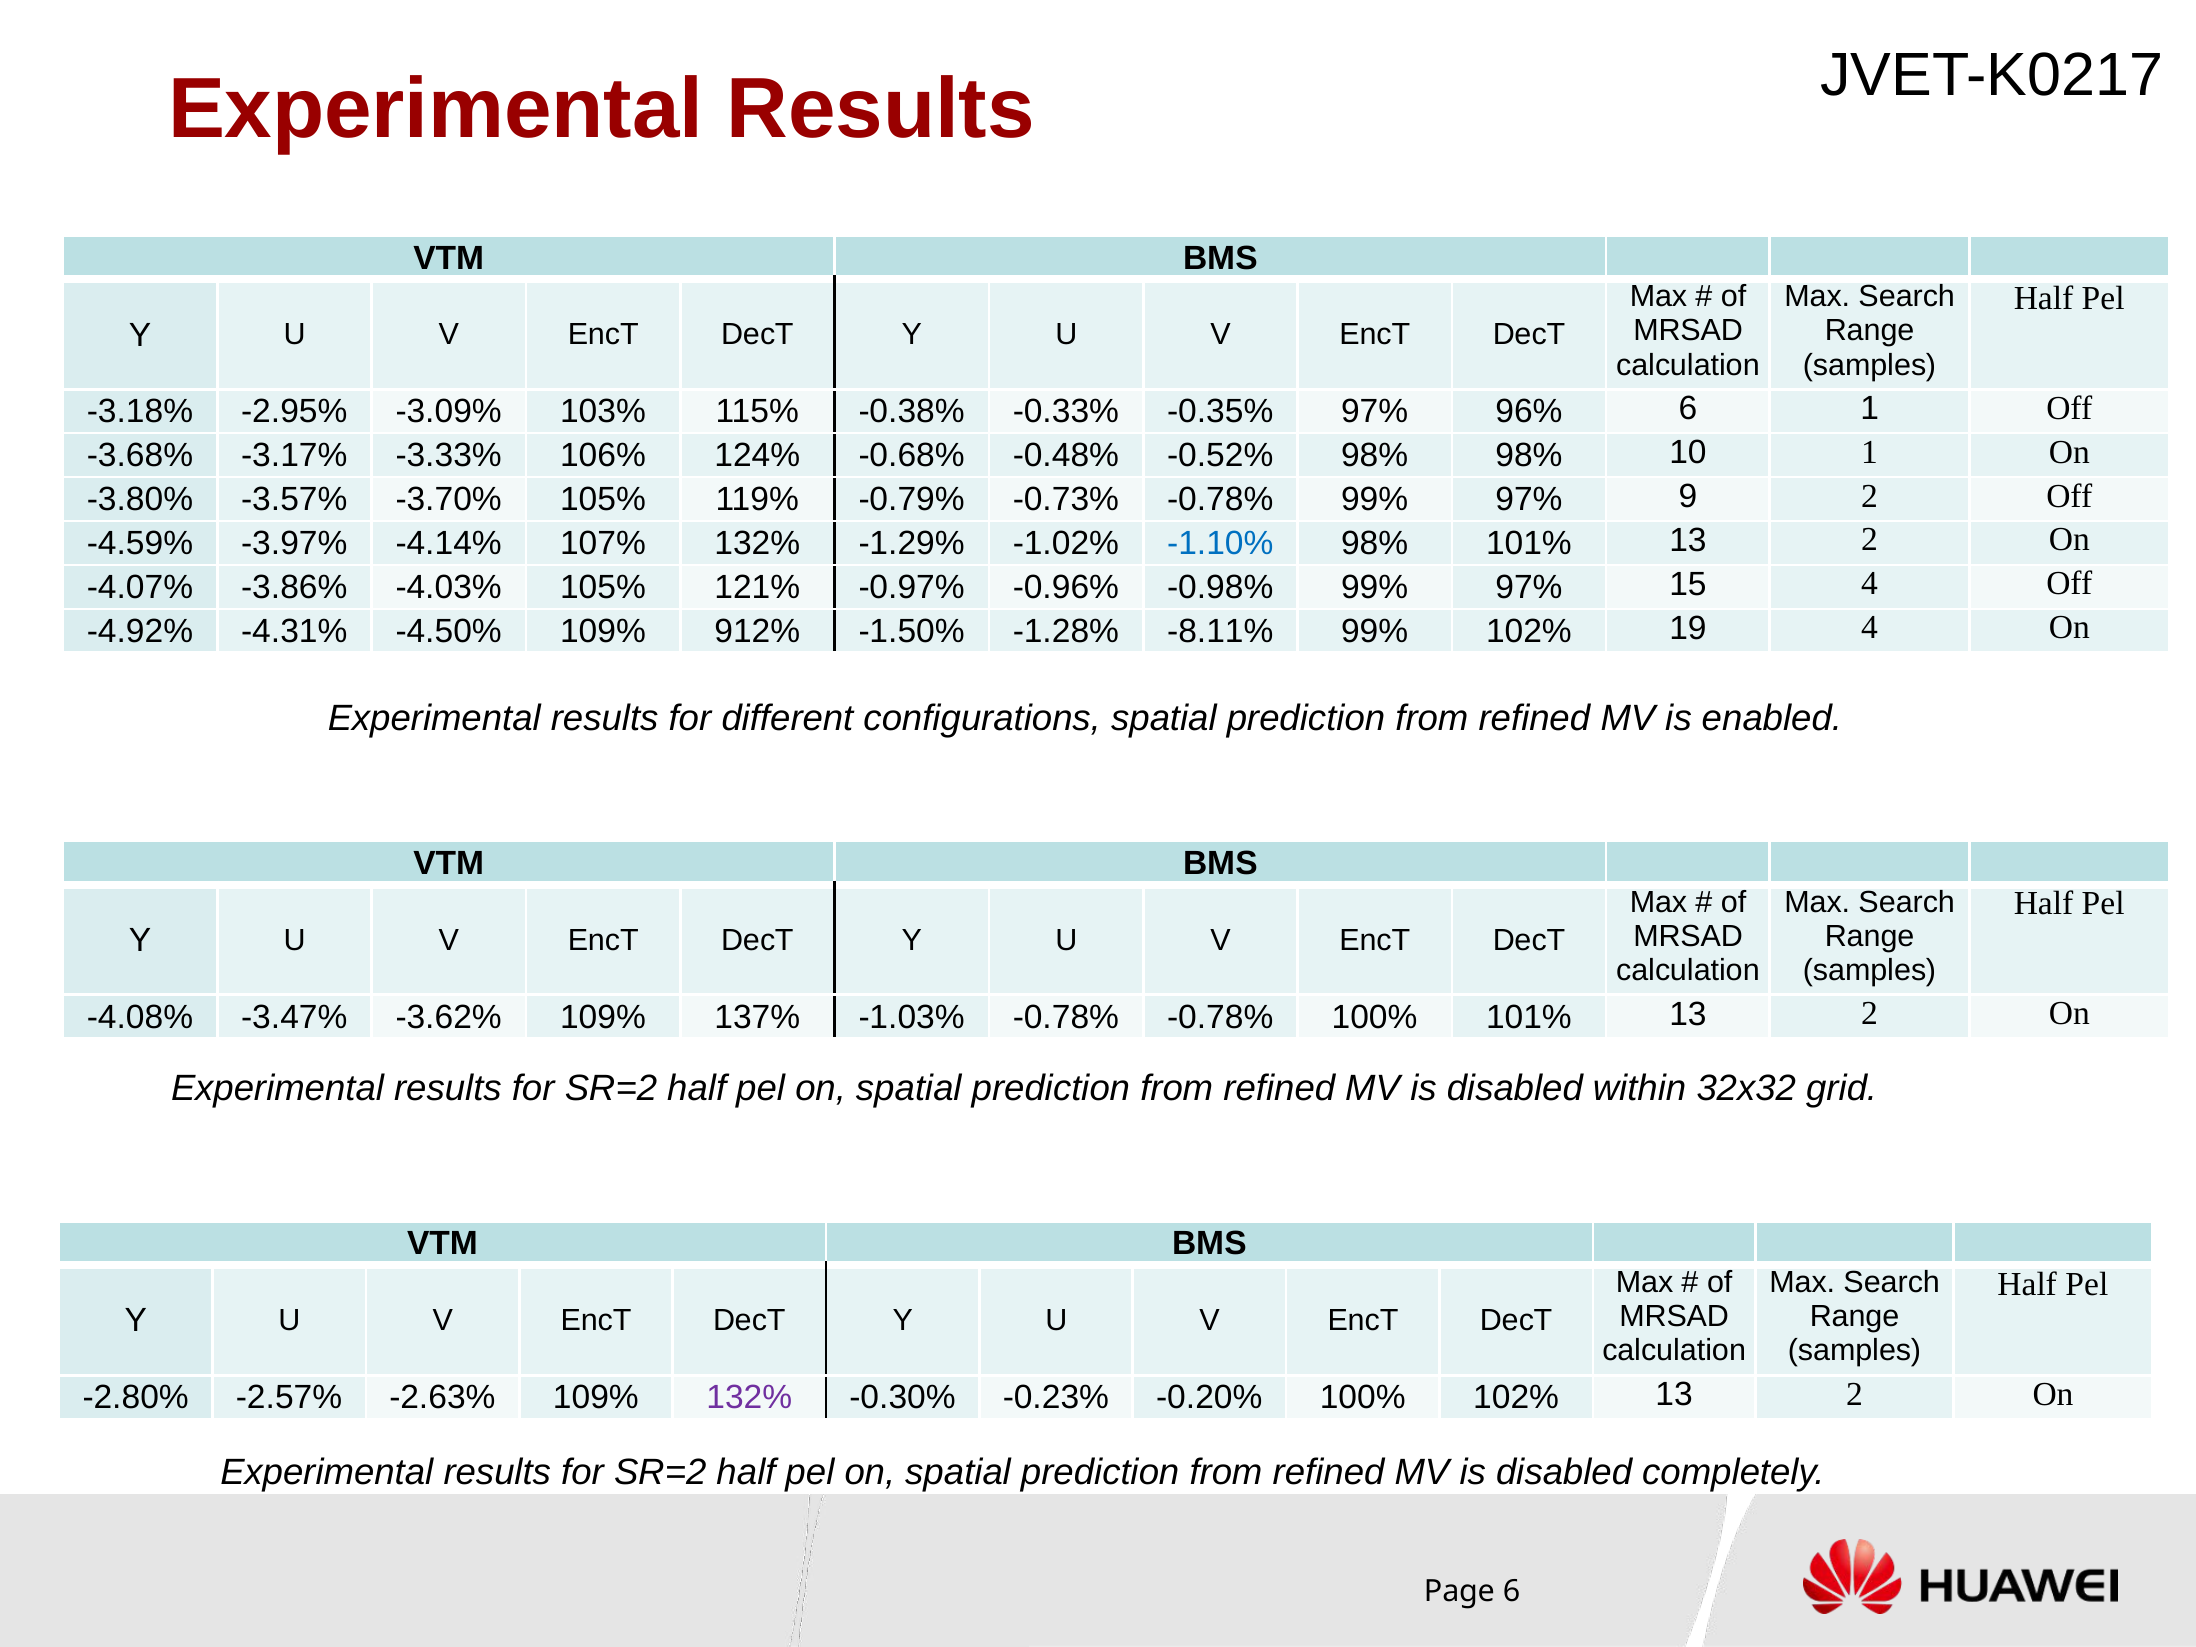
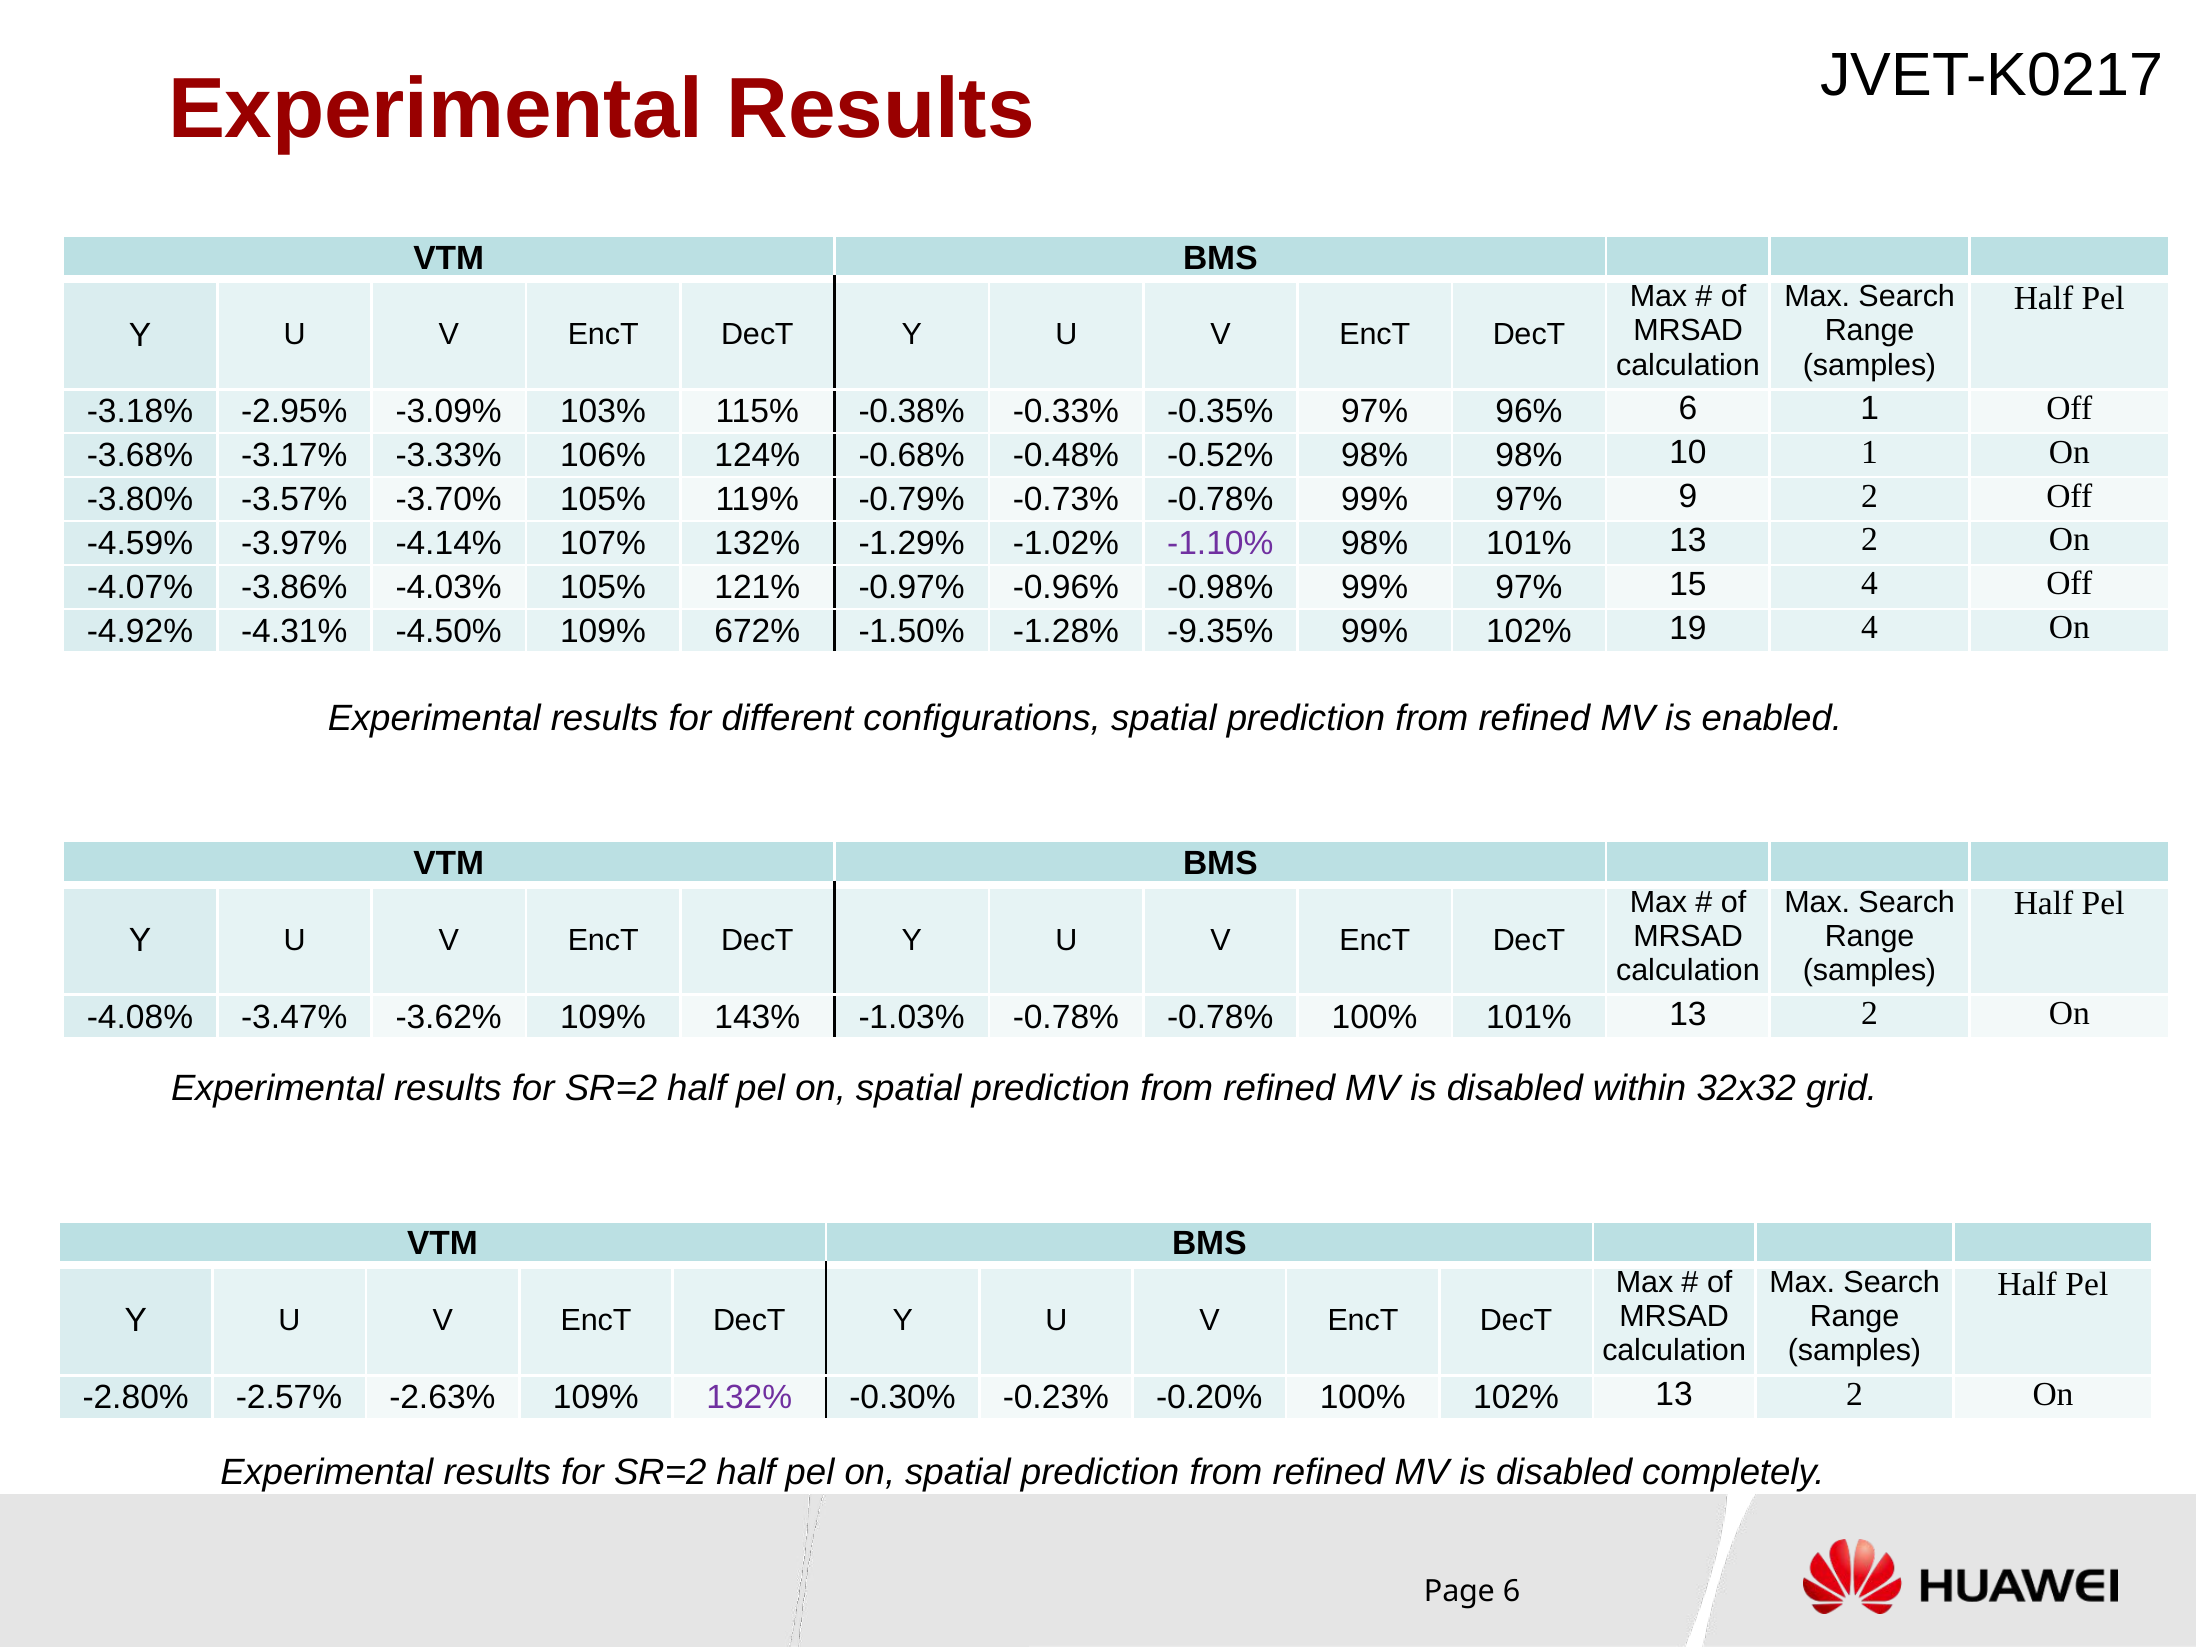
-1.10% colour: blue -> purple (1220, 544)
912%: 912% -> 672% (757, 631)
-8.11%: -8.11% -> -9.35% (1220, 631)
137%: 137% -> 143% (757, 1017)
